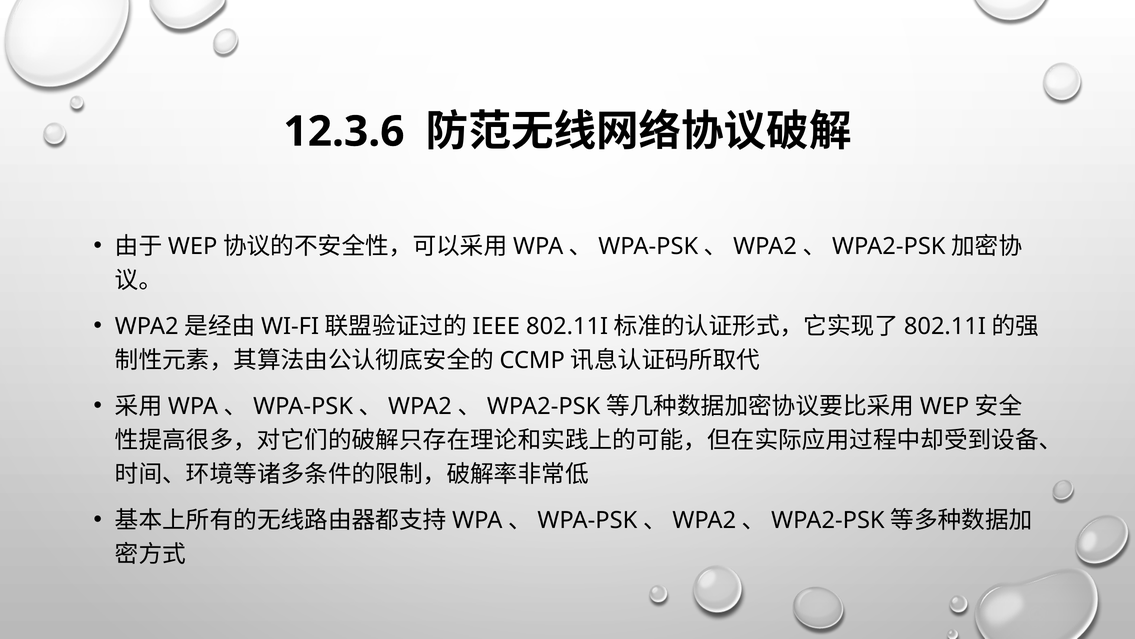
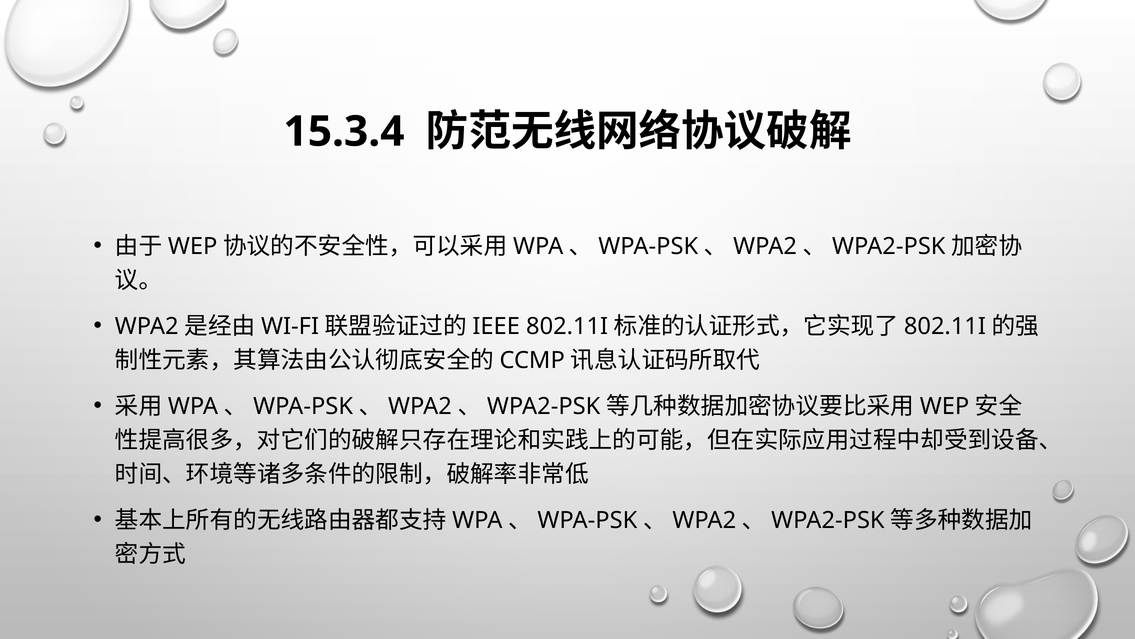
12.3.6: 12.3.6 -> 15.3.4 (344, 132)
